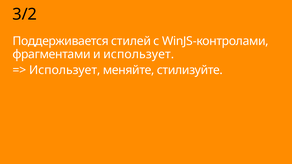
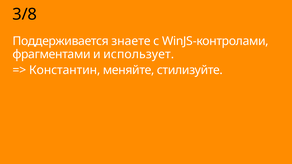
3/2: 3/2 -> 3/8 (25, 14)
стилей: стилей -> знаете (131, 41)
Использует: Использует -> Константин (65, 70)
